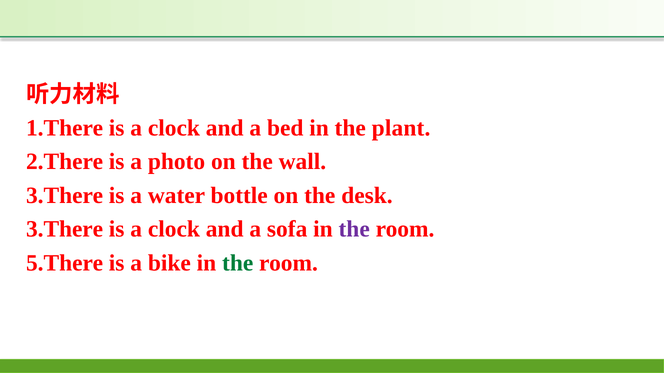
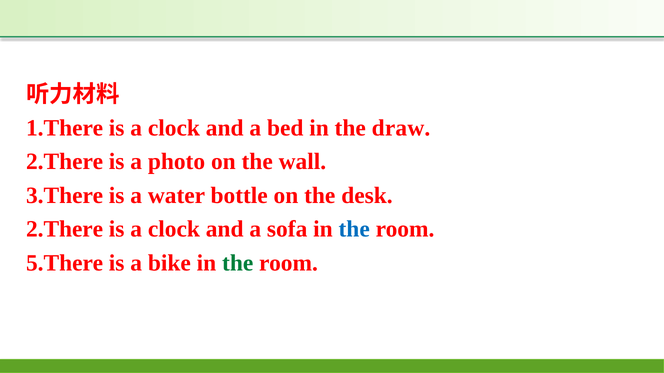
plant: plant -> draw (401, 128)
3.There: 3.There -> 2.There (65, 229)
the colour: purple -> blue (354, 229)
